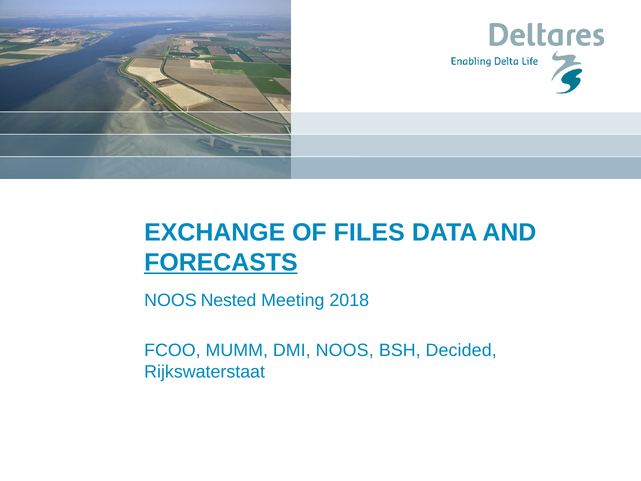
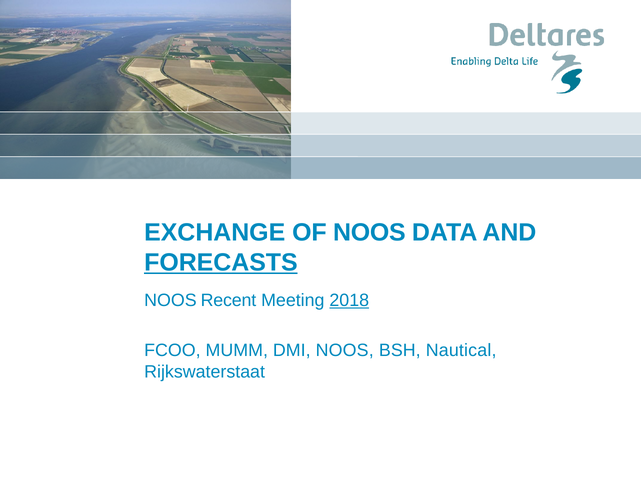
OF FILES: FILES -> NOOS (369, 232)
Nested: Nested -> Recent (228, 300)
2018 underline: none -> present (349, 300)
Decided: Decided -> Nautical (461, 350)
